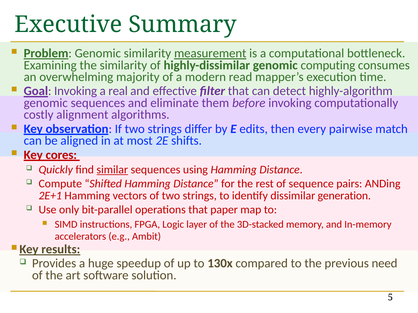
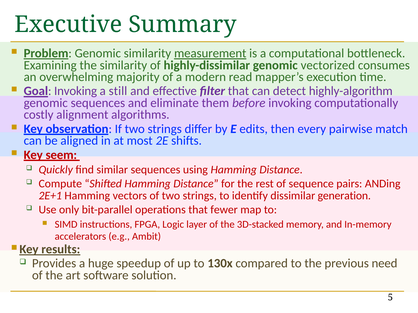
computing: computing -> vectorized (328, 65)
real: real -> still (118, 91)
cores: cores -> seem (61, 155)
similar underline: present -> none (112, 170)
paper: paper -> fewer (224, 210)
